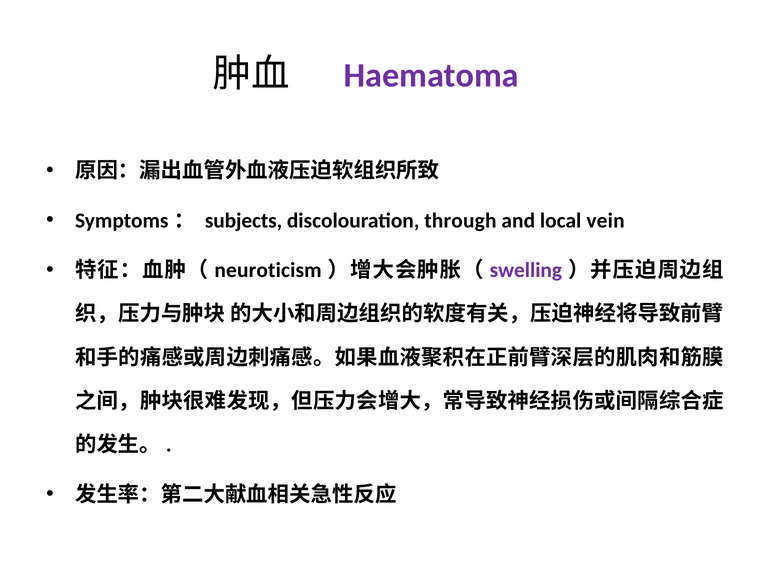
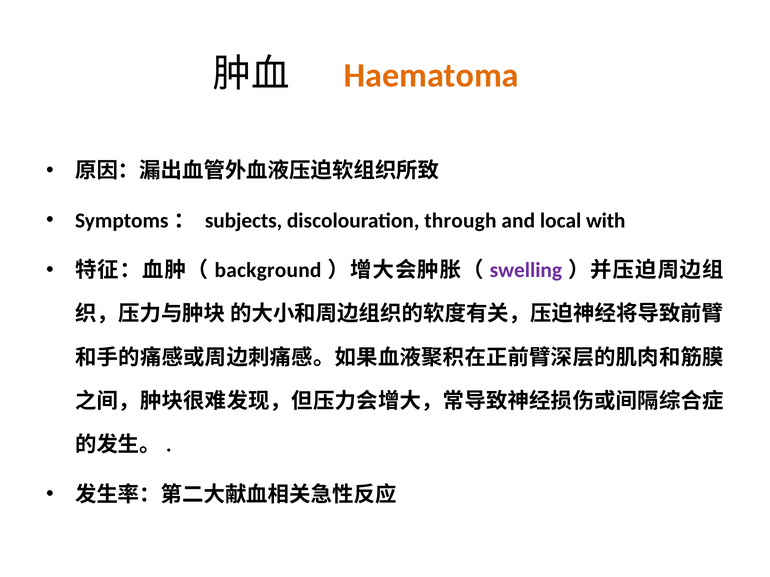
Haematoma colour: purple -> orange (431, 75)
vein: vein -> with (606, 221)
neuroticism: neuroticism -> background (268, 271)
